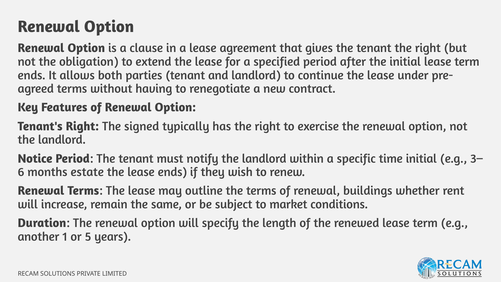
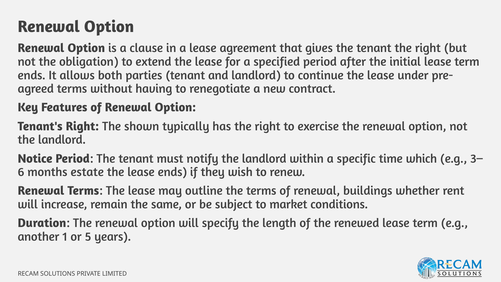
signed: signed -> shown (142, 126)
time initial: initial -> which (421, 158)
